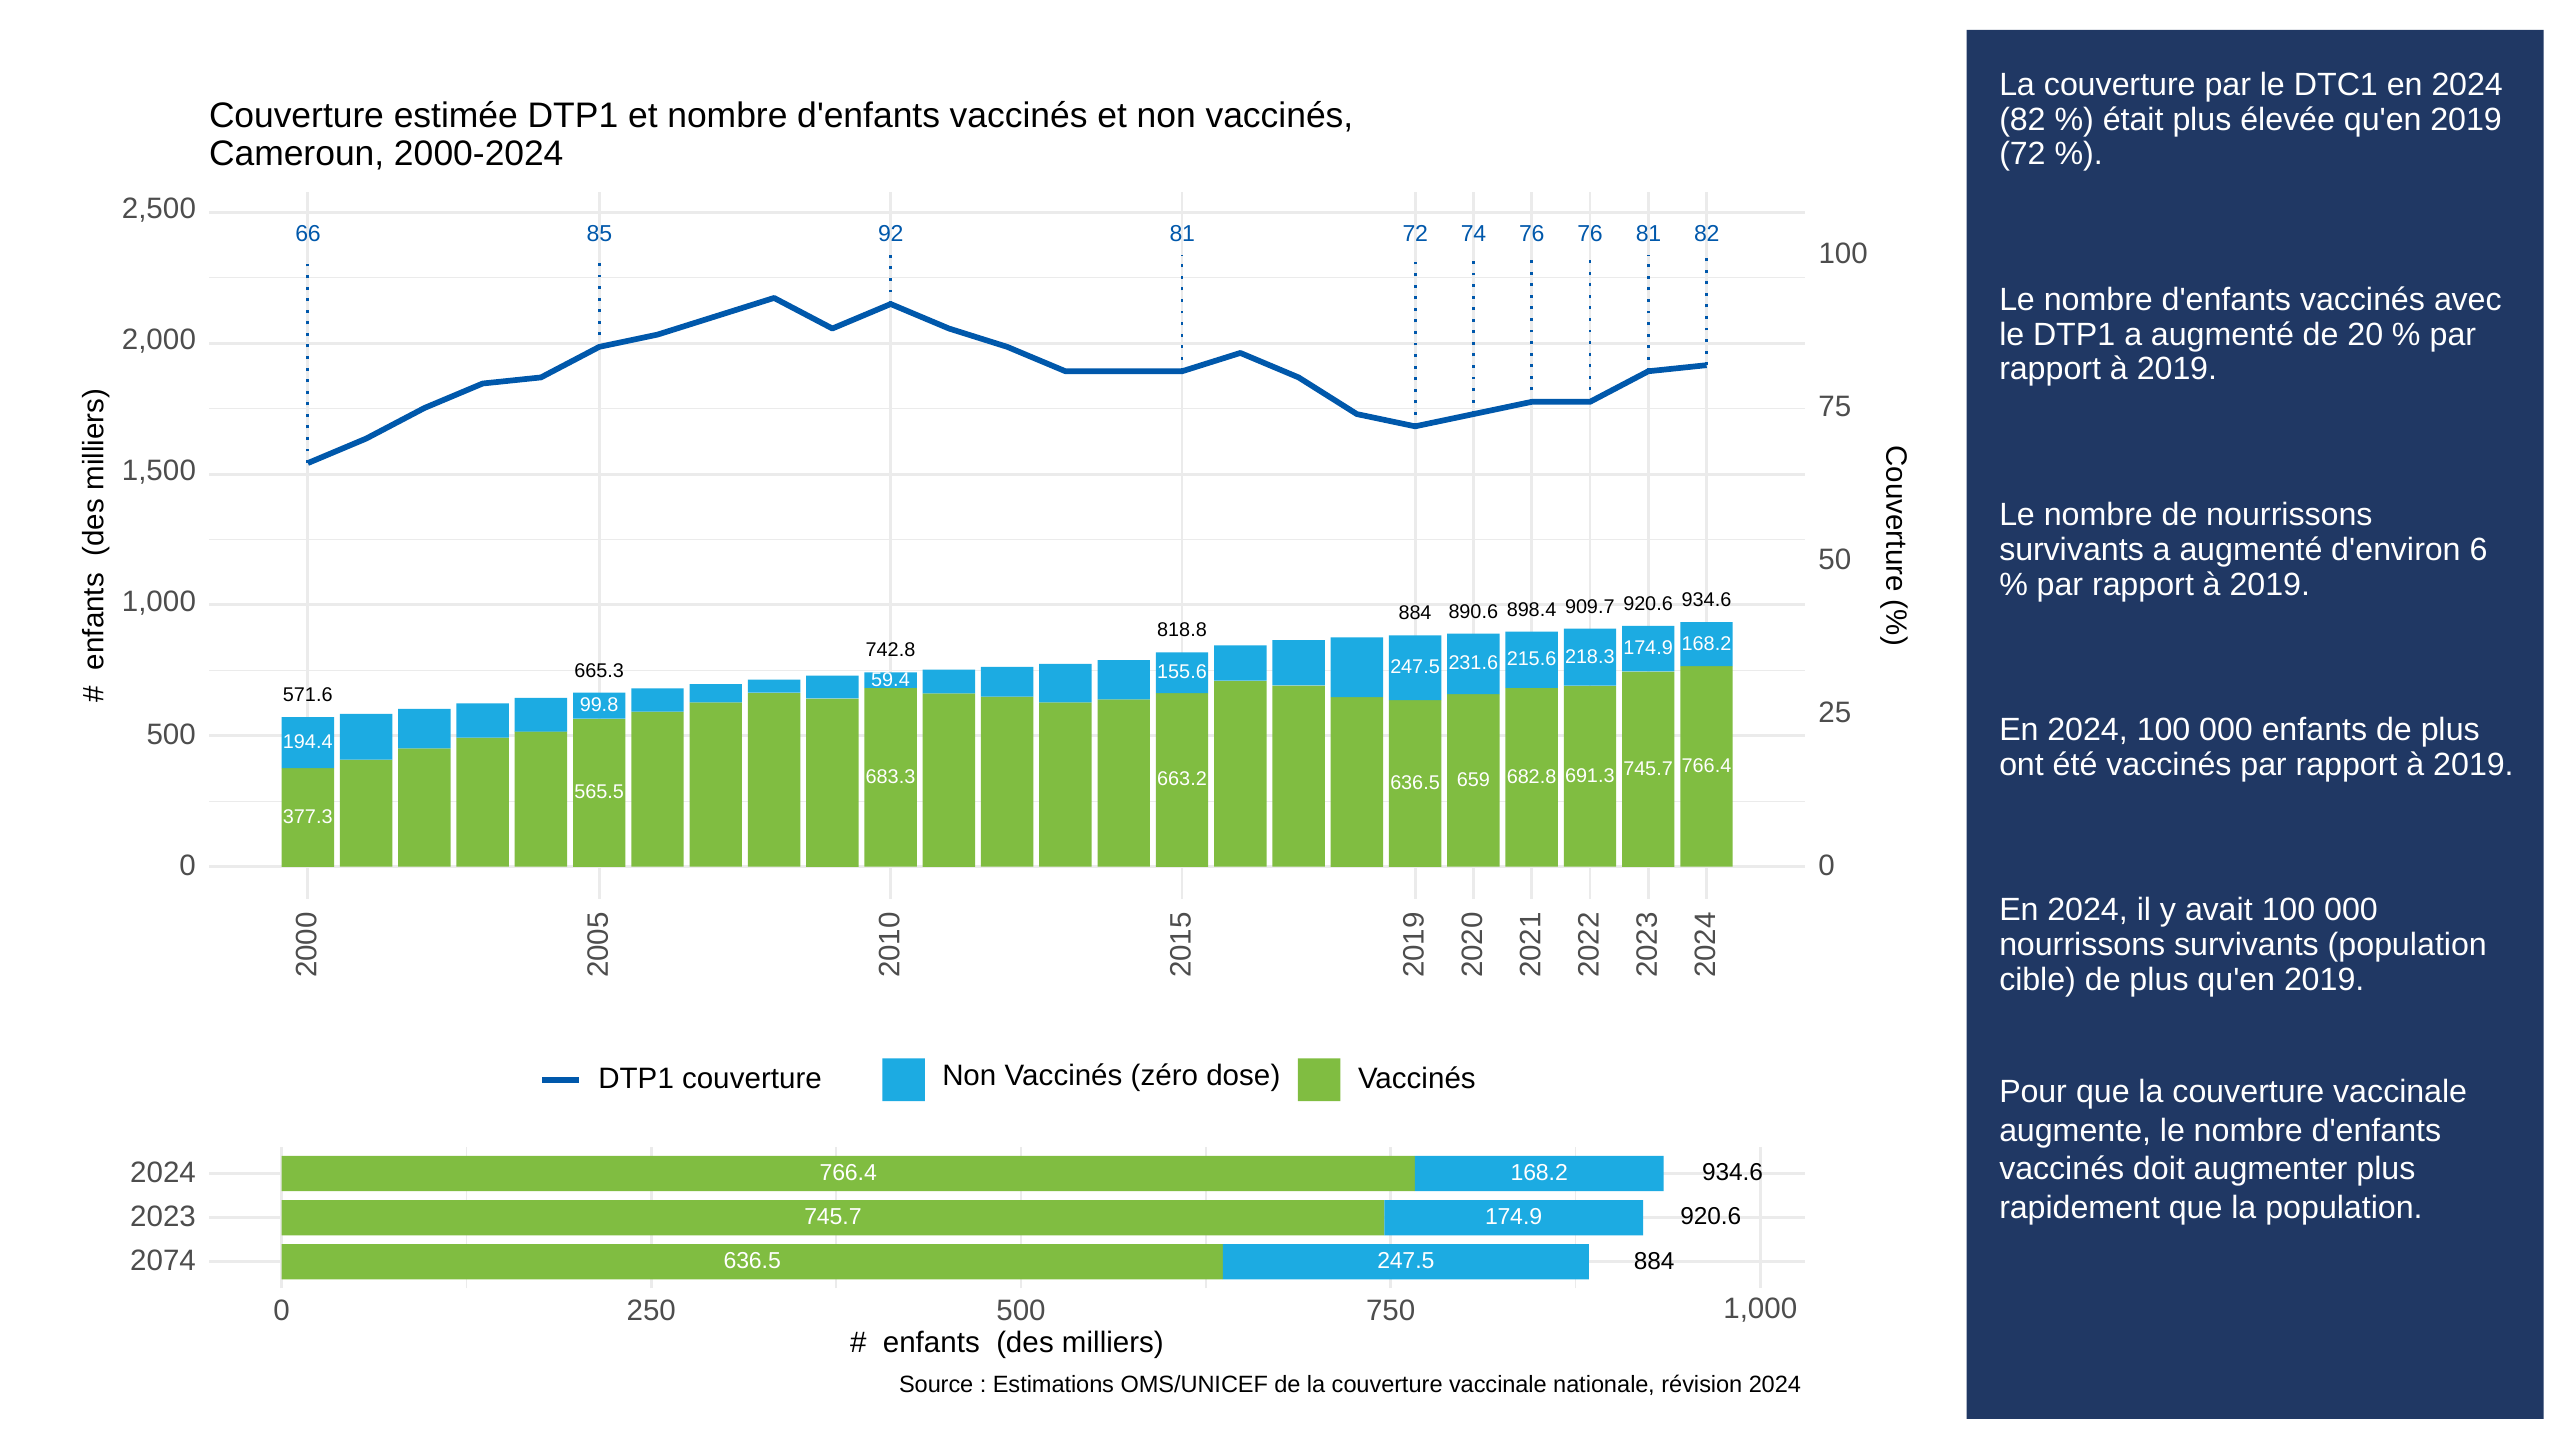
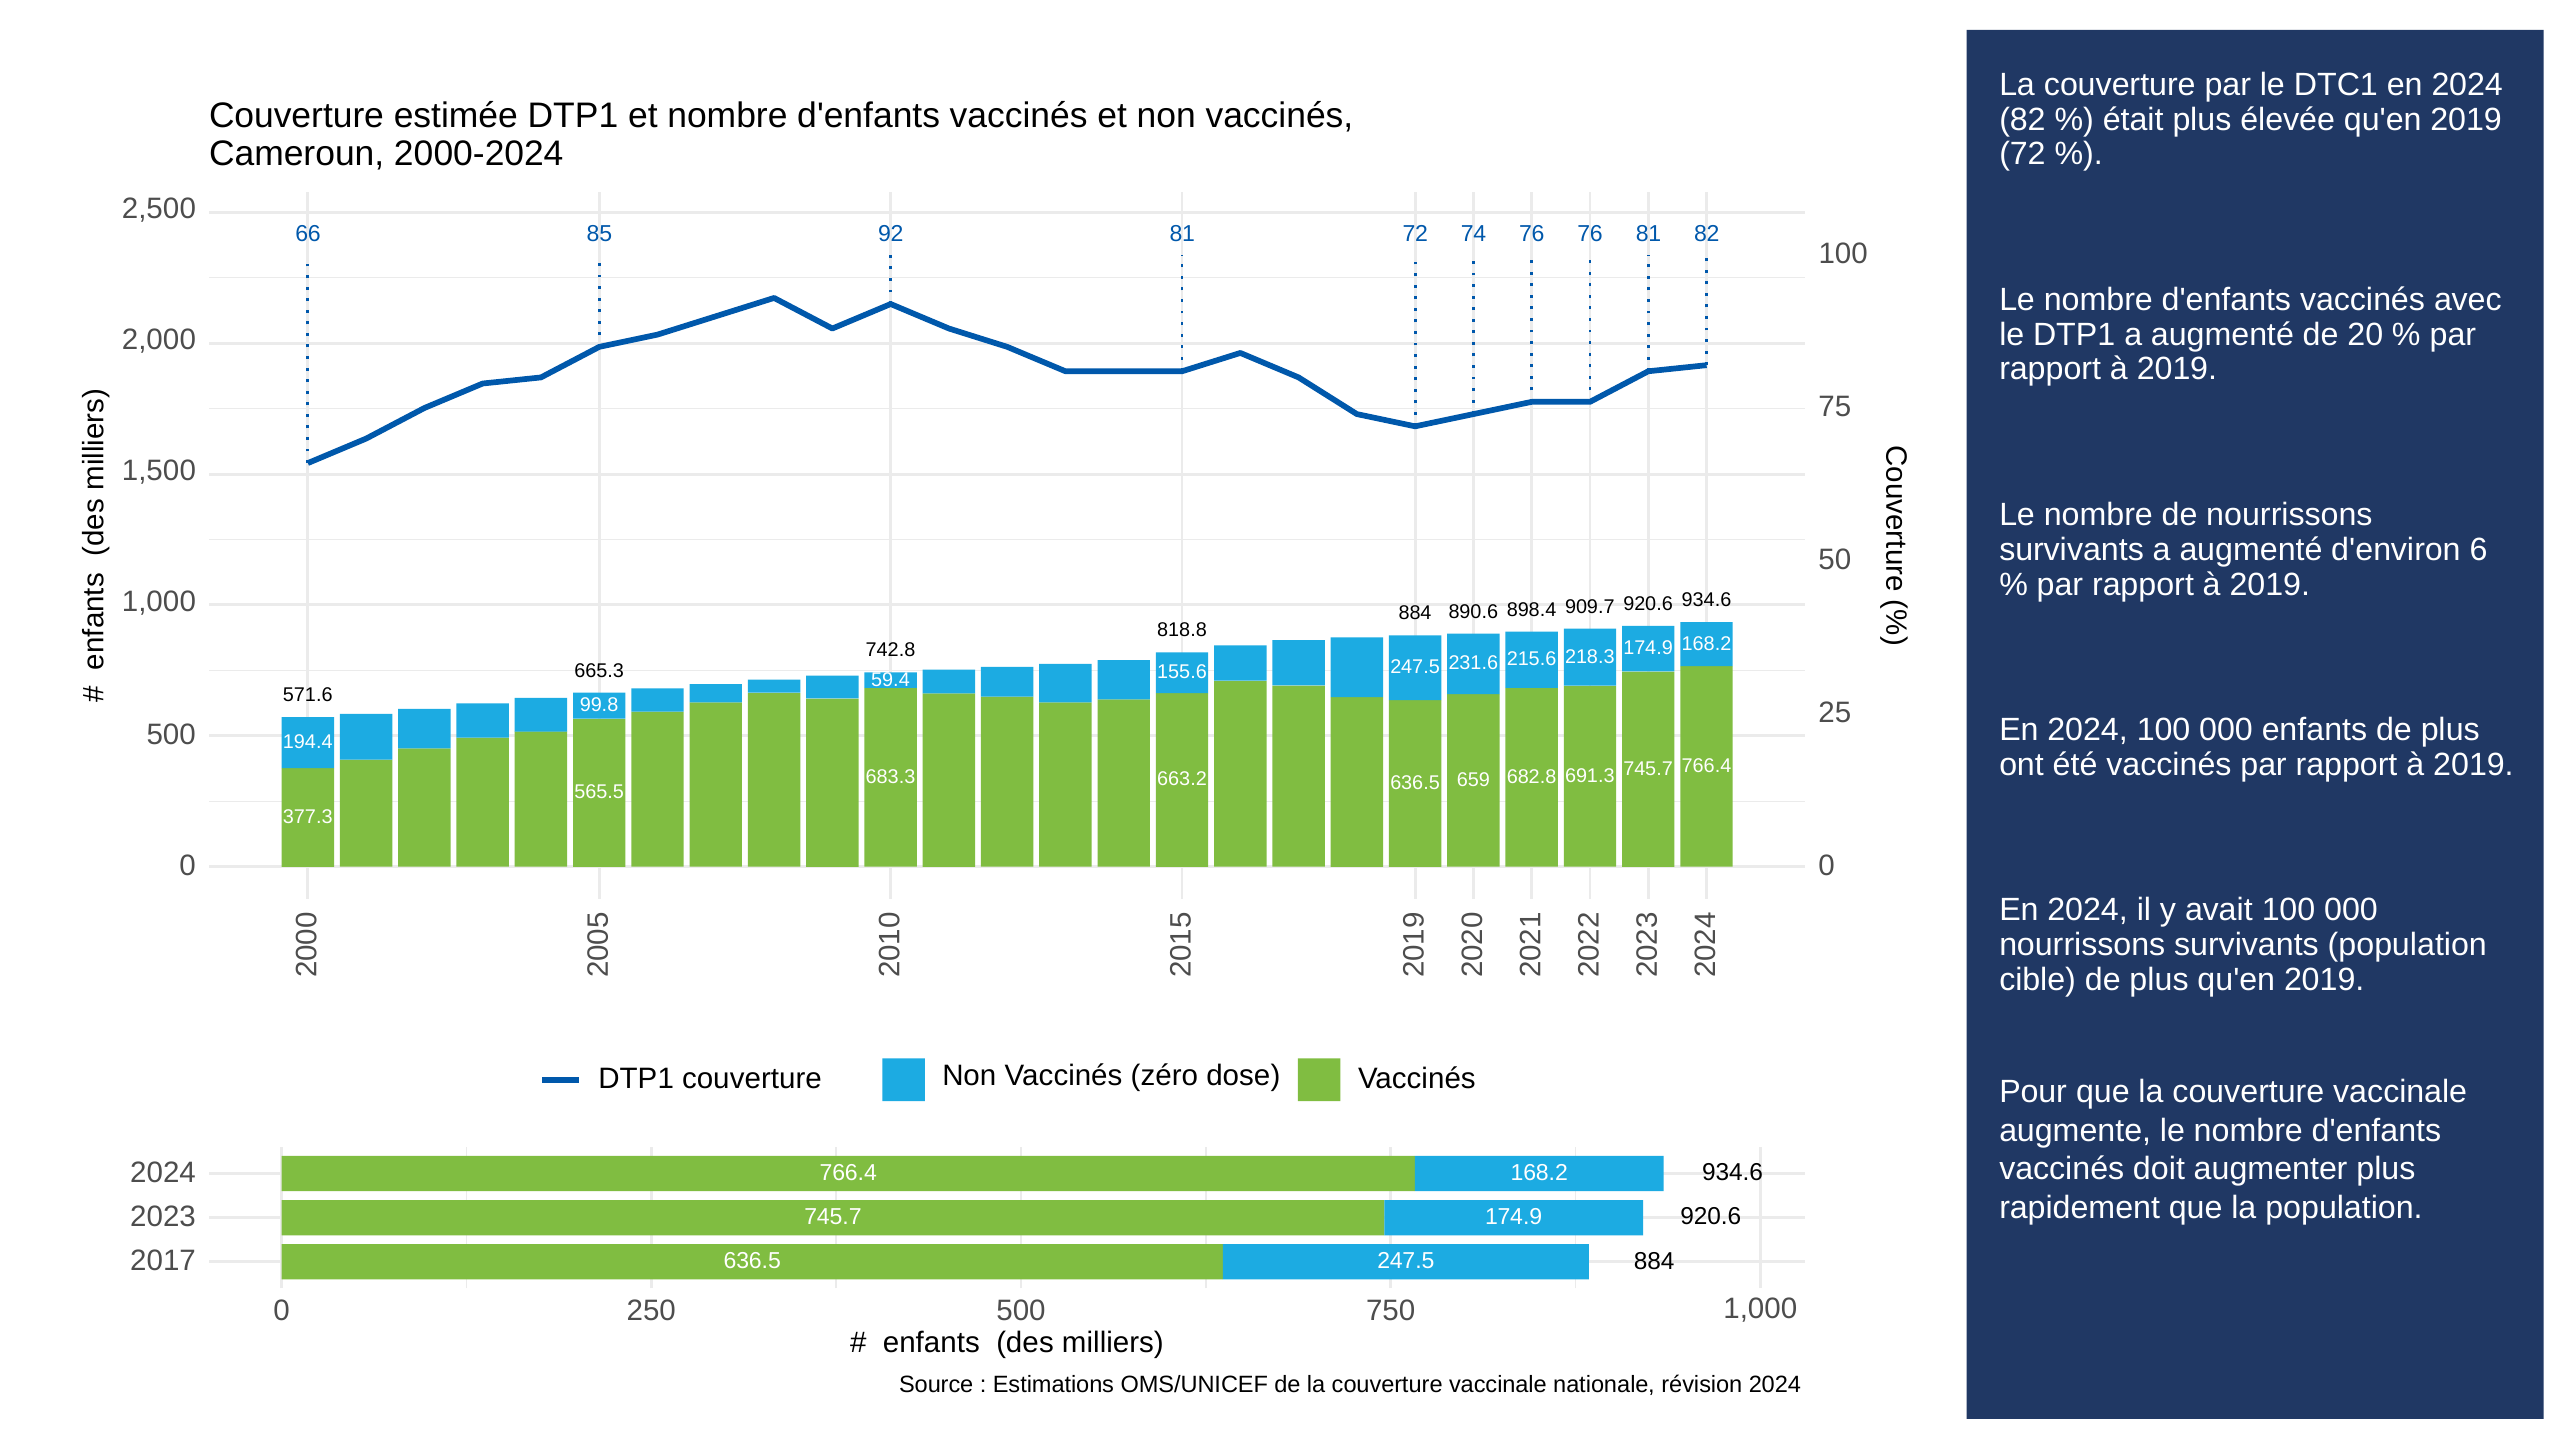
2074: 2074 -> 2017 (163, 1261)
